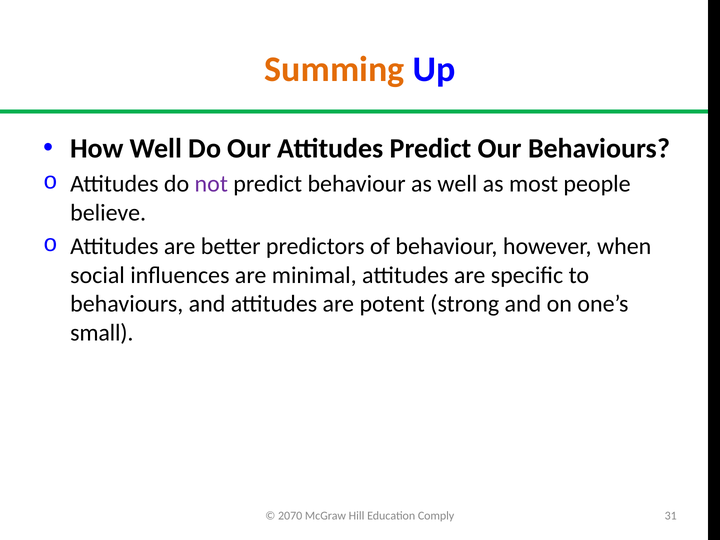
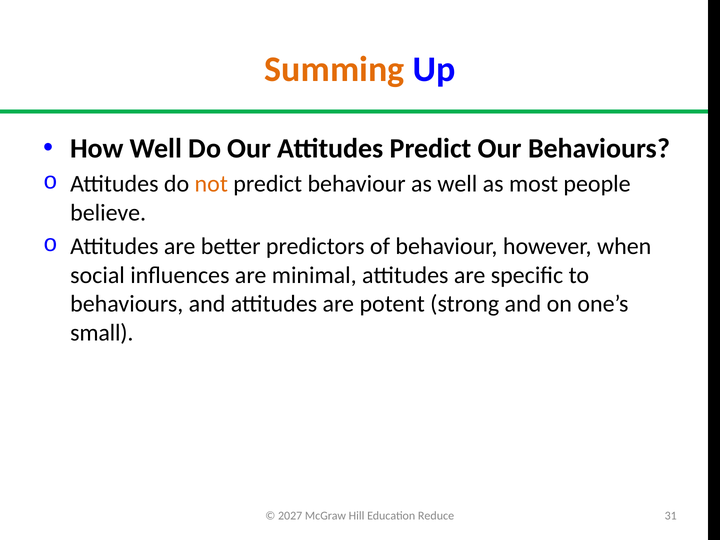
not colour: purple -> orange (211, 184)
2070: 2070 -> 2027 (290, 516)
Comply: Comply -> Reduce (436, 516)
